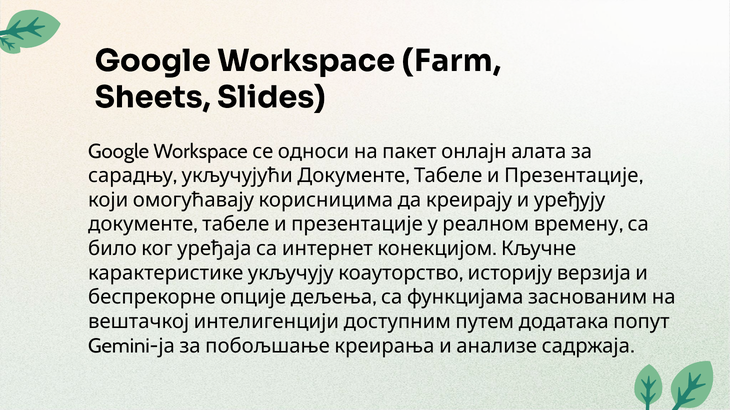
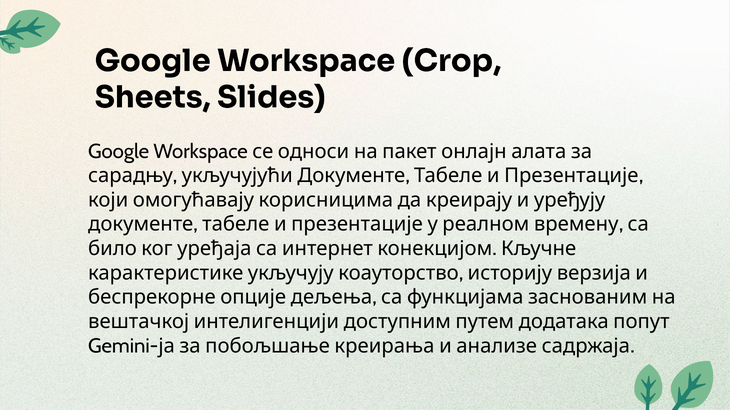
Farm: Farm -> Crop (452, 61)
